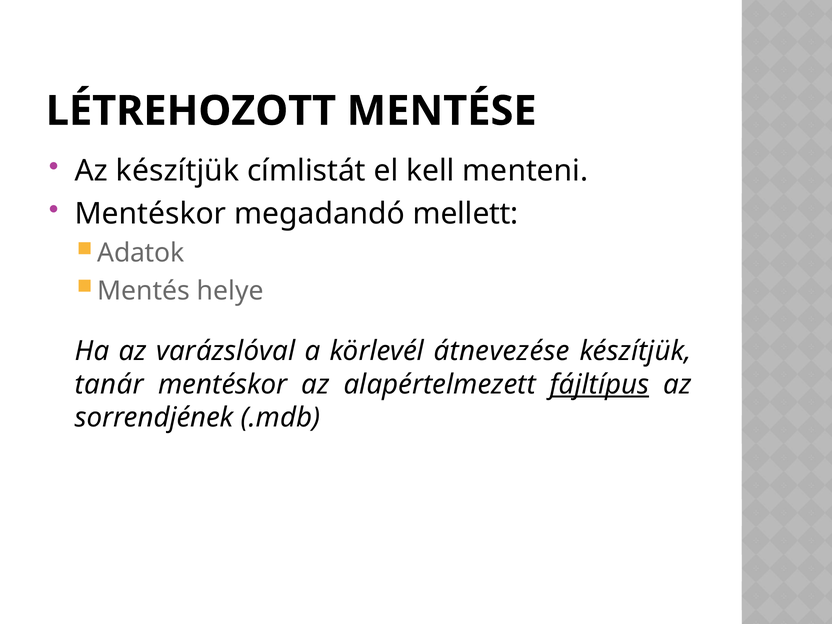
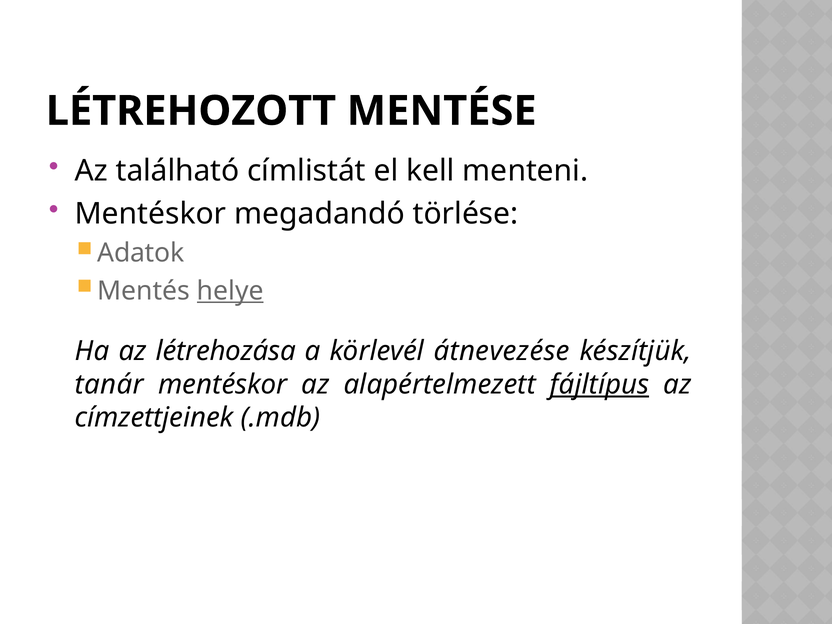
Az készítjük: készítjük -> található (178, 171)
mellett: mellett -> törlése (466, 214)
helye underline: none -> present (230, 291)
varázslóval: varázslóval -> létrehozása (226, 351)
sorrendjének: sorrendjének -> címzettjeinek (154, 418)
